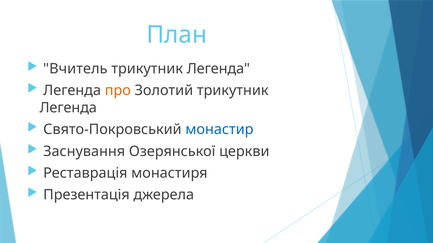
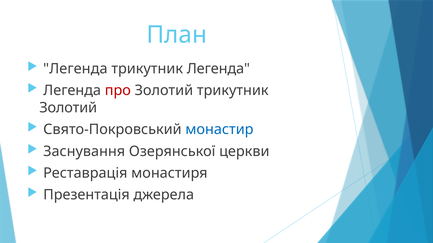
Вчитель: Вчитель -> Легенда (75, 69)
про colour: orange -> red (118, 91)
Легенда: Легенда -> Золотий (68, 108)
